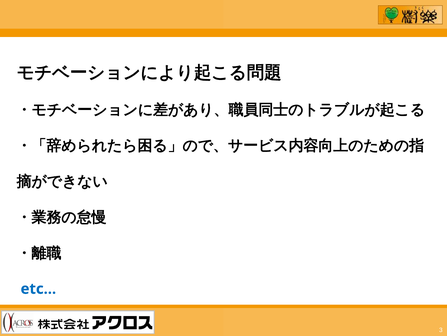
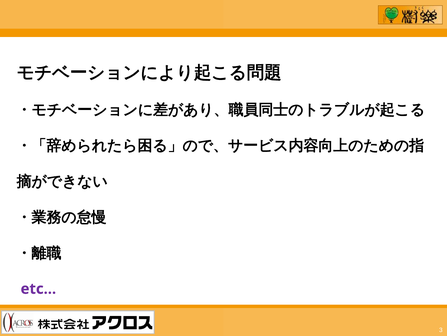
etc colour: blue -> purple (38, 288)
